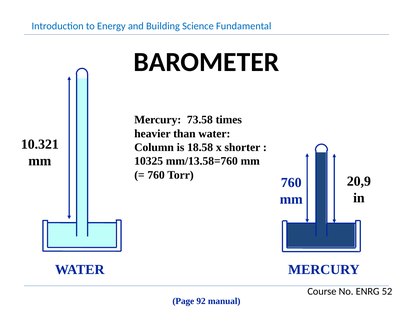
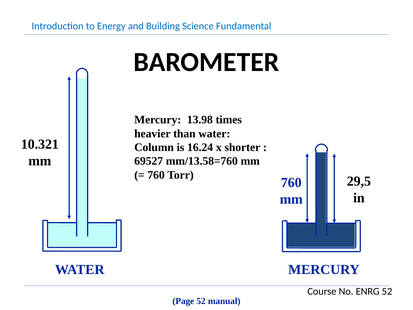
73.58: 73.58 -> 13.98 (200, 120)
18.58: 18.58 -> 16.24 (200, 147)
10325: 10325 -> 69527 (149, 161)
20,9: 20,9 -> 29,5 (359, 181)
Page 92: 92 -> 52 (201, 301)
